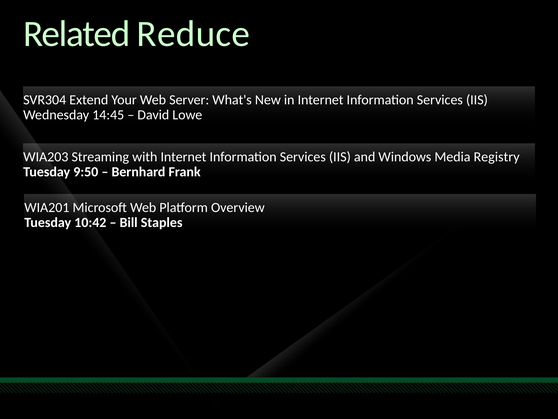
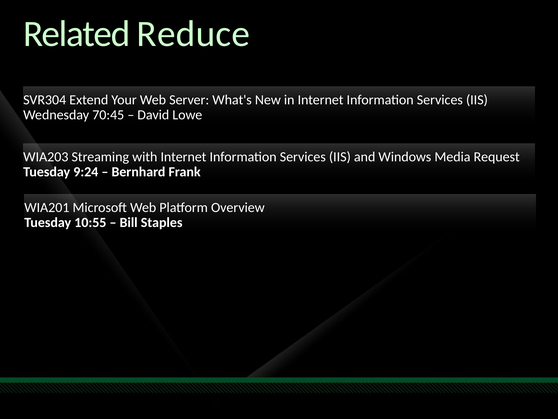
14:45: 14:45 -> 70:45 (108, 115)
Registry: Registry -> Request (497, 157)
9:50: 9:50 -> 9:24 (86, 172)
10:42: 10:42 -> 10:55 (90, 222)
